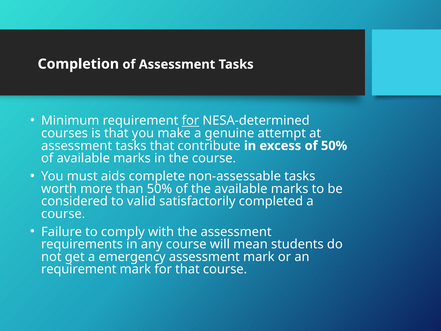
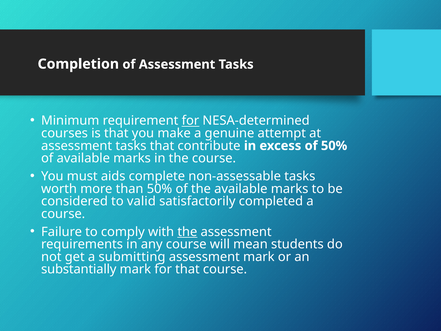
the underline: none -> present (187, 232)
emergency: emergency -> submitting (132, 257)
requirement: requirement -> substantially (79, 269)
